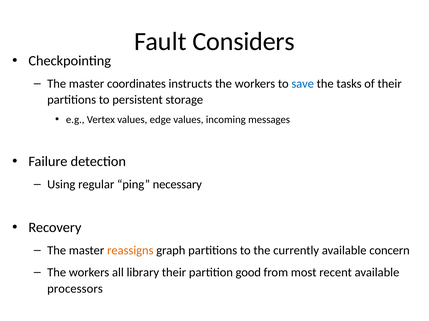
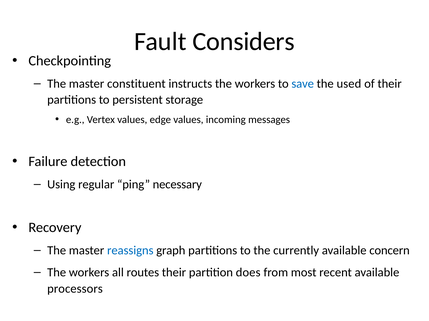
coordinates: coordinates -> constituent (136, 84)
tasks: tasks -> used (349, 84)
reassigns colour: orange -> blue (130, 251)
library: library -> routes (143, 273)
good: good -> does (248, 273)
